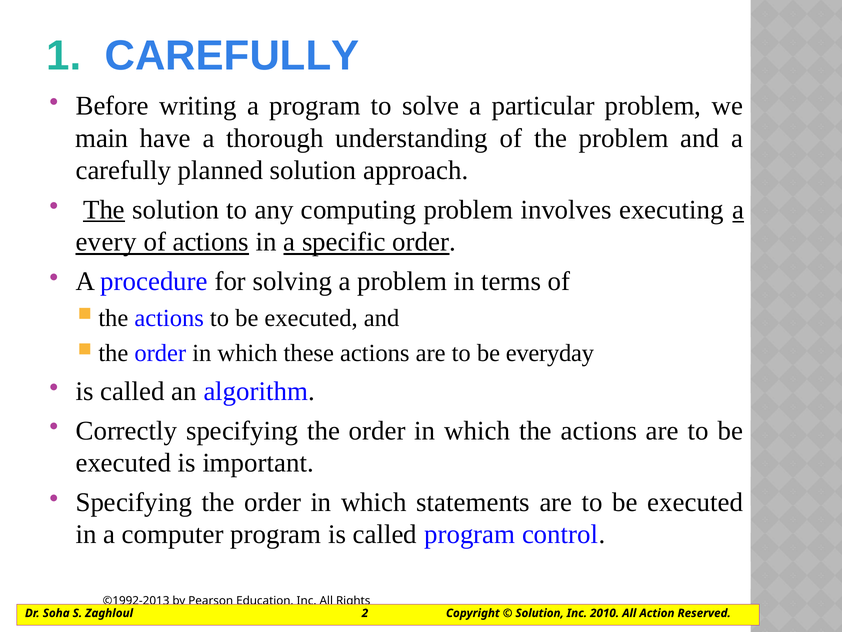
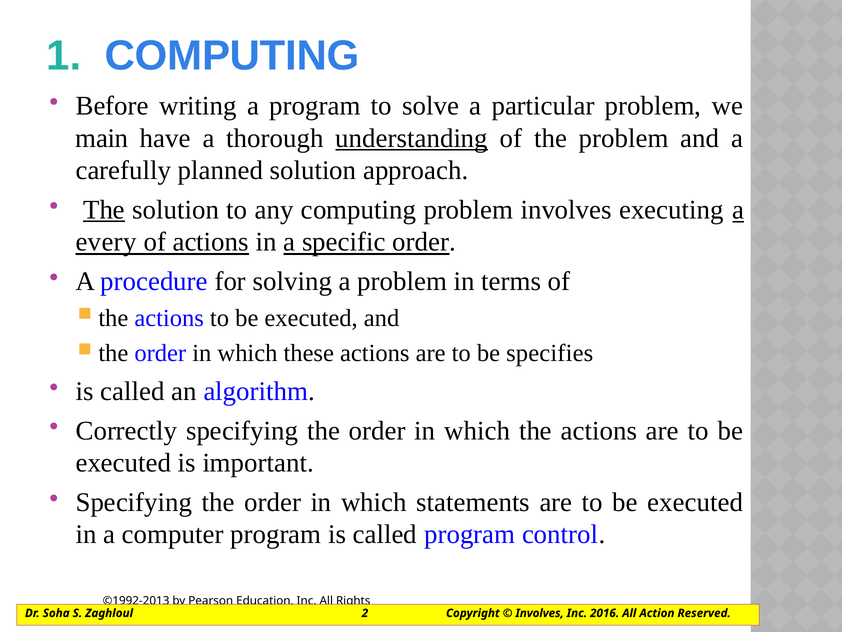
1 CAREFULLY: CAREFULLY -> COMPUTING (232, 56)
understanding underline: none -> present (412, 138)
everyday: everyday -> specifies (550, 353)
Solution: Solution -> Involves (540, 613)
2010: 2010 -> 2016 (605, 613)
